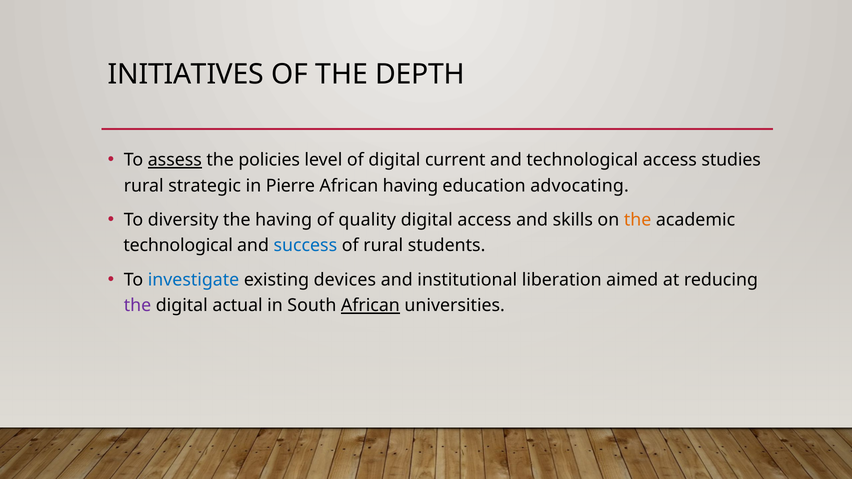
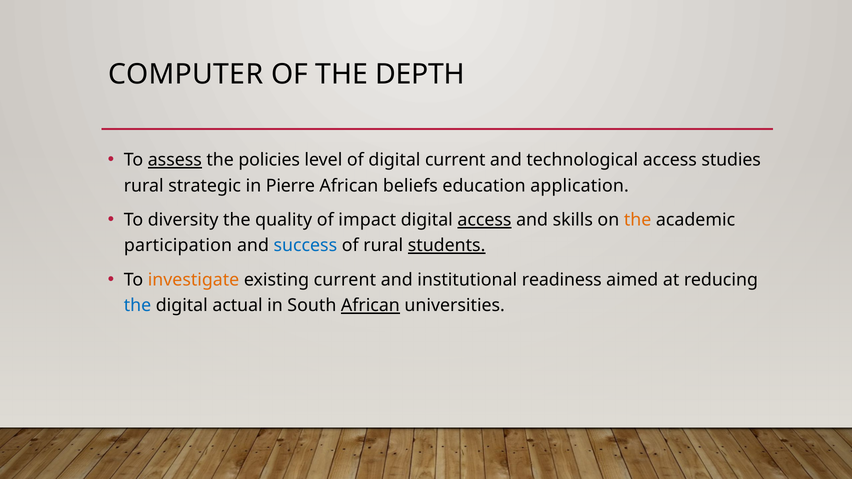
INITIATIVES: INITIATIVES -> COMPUTER (186, 75)
African having: having -> beliefs (410, 186)
advocating: advocating -> application (580, 186)
the having: having -> quality (284, 220)
quality: quality -> impact (367, 220)
access underline: none -> present (484, 220)
technological: technological -> participation (178, 246)
students underline: none -> present (447, 246)
investigate colour: blue -> orange (194, 280)
existing devices: devices -> current (345, 280)
liberation: liberation -> readiness (562, 280)
the colour: purple -> blue (137, 306)
